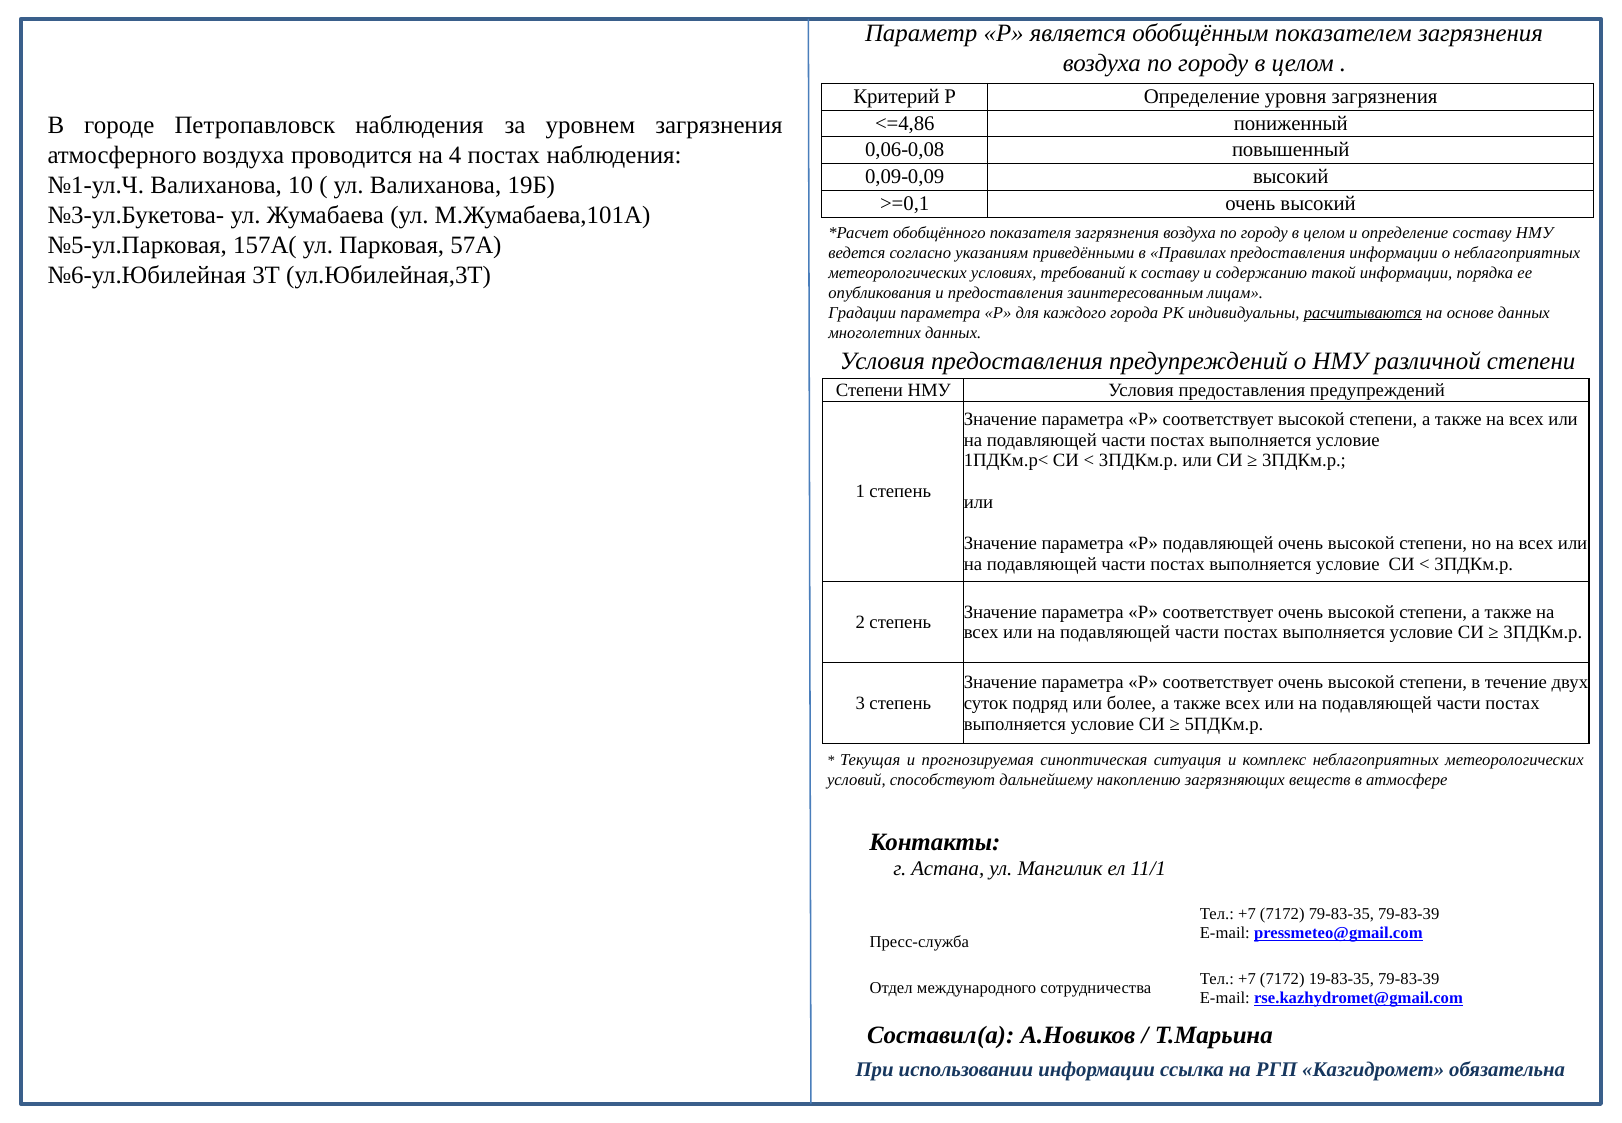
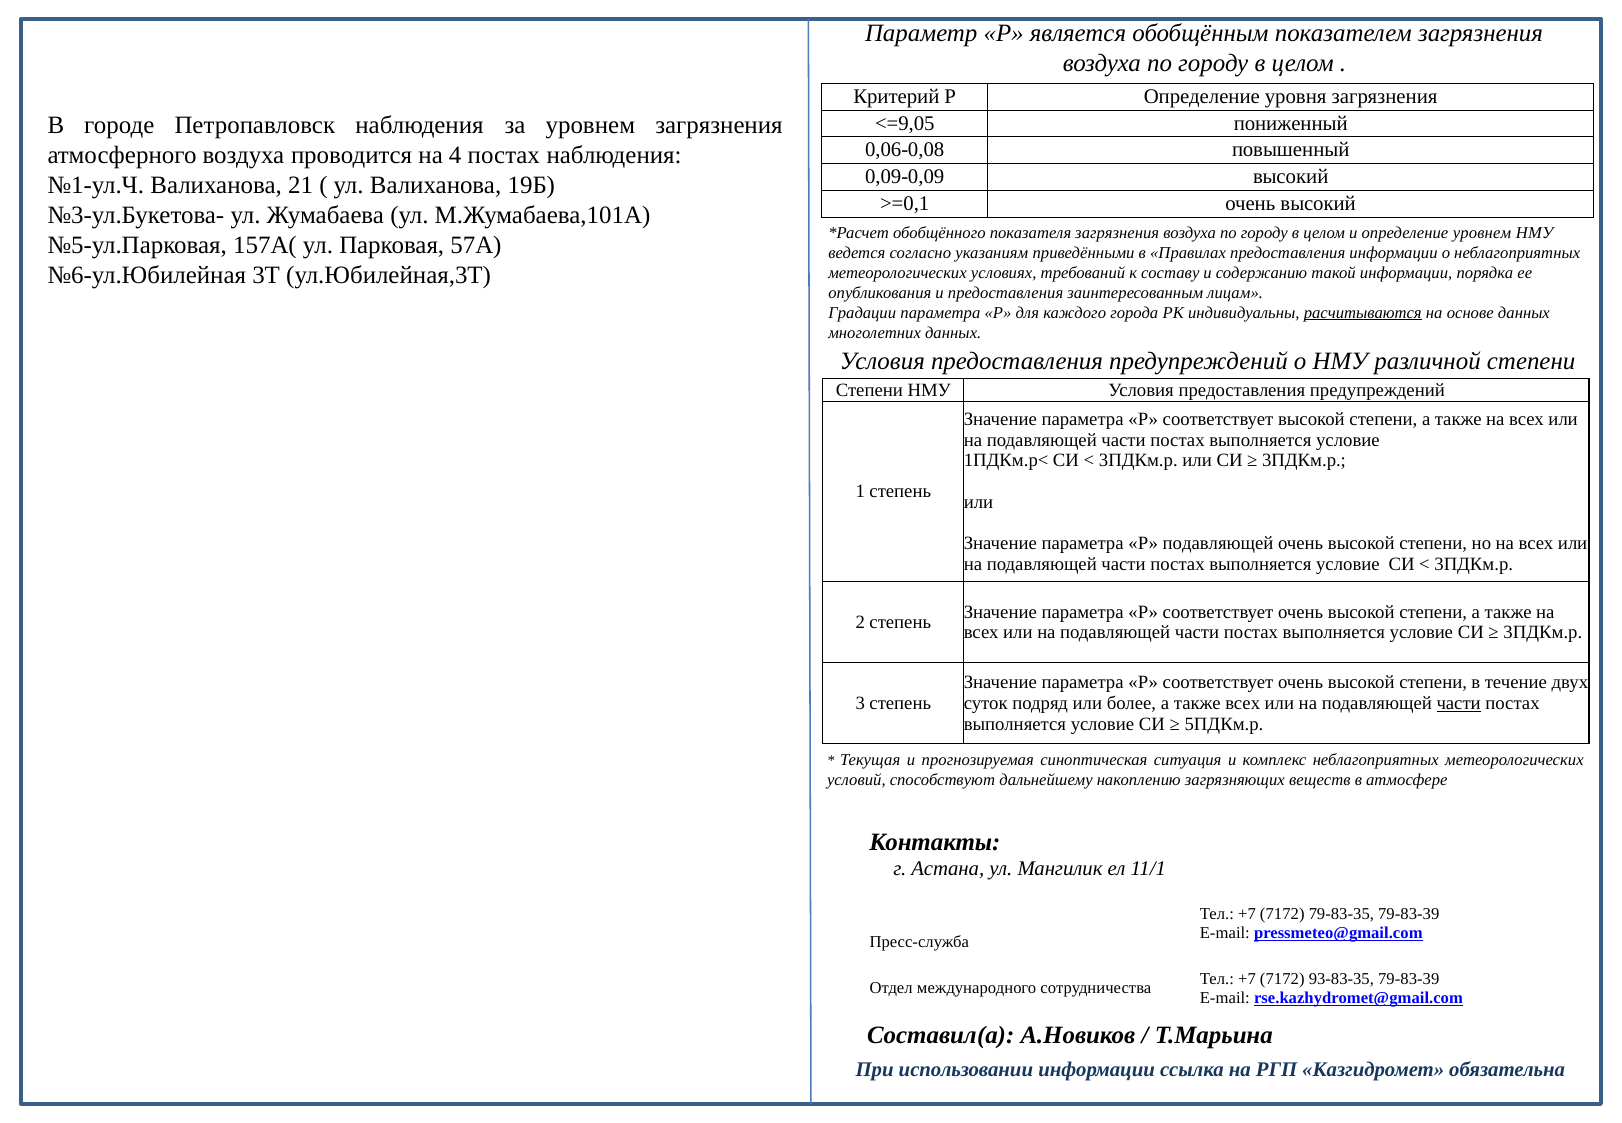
<=4,86: <=4,86 -> <=9,05 (905, 123)
10: 10 -> 21 (301, 186)
определение составу: составу -> уровнем (1482, 233)
части underline: none -> present (1459, 703)
19-83-35: 19-83-35 -> 93-83-35 (1341, 979)
